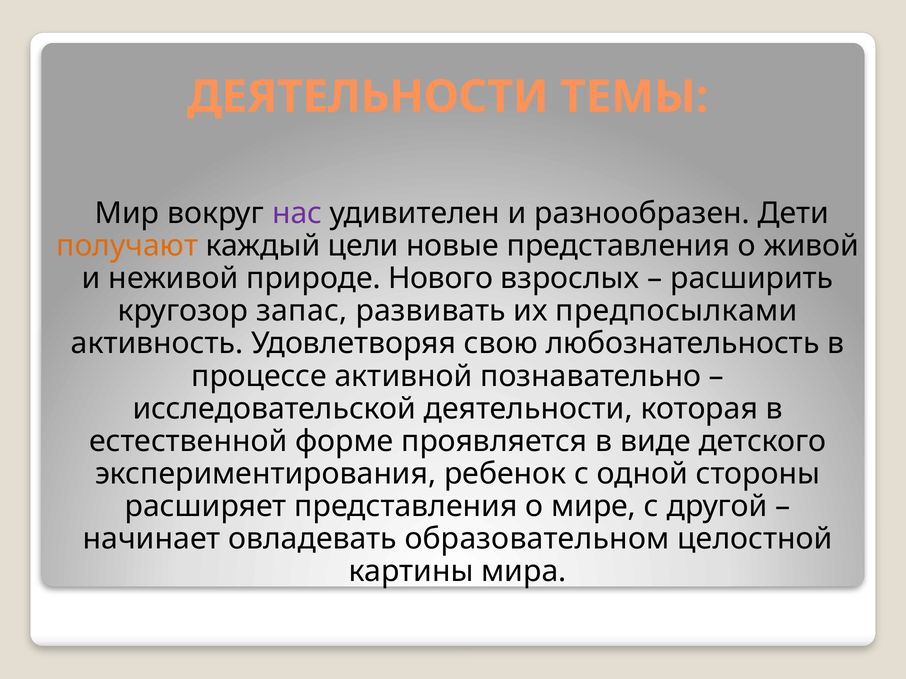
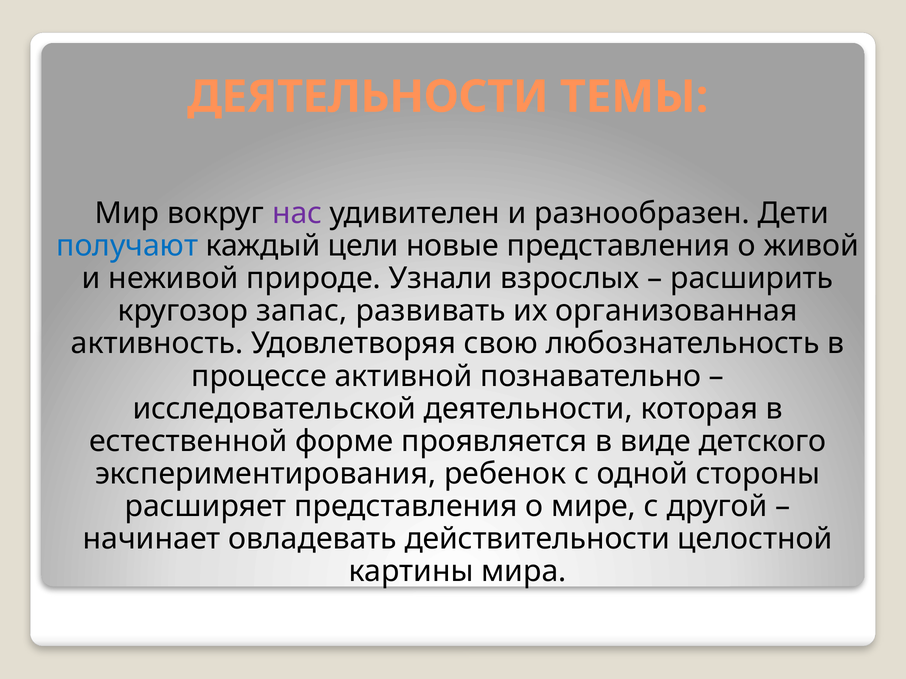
получают colour: orange -> blue (127, 246)
Нового: Нового -> Узнали (441, 279)
предпосылками: предпосылками -> организованная (677, 311)
образовательном: образовательном -> действительности (537, 539)
